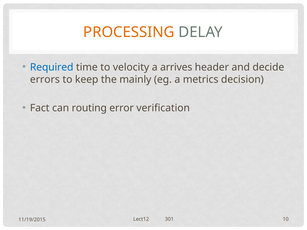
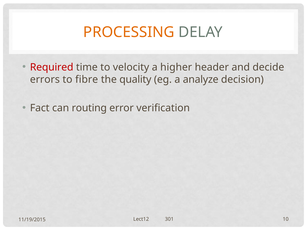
Required colour: blue -> red (52, 67)
arrives: arrives -> higher (176, 67)
keep: keep -> fibre (87, 80)
mainly: mainly -> quality (135, 80)
metrics: metrics -> analyze (201, 80)
